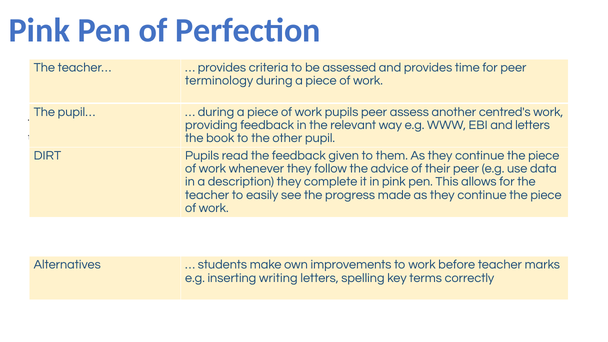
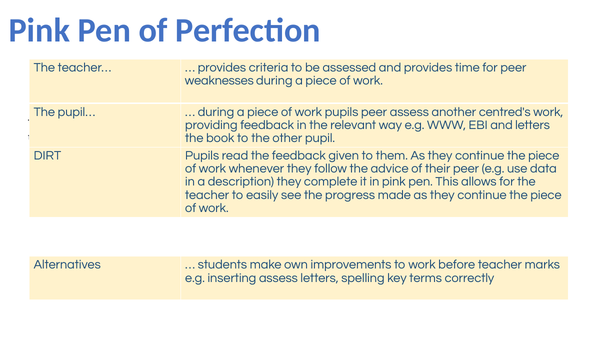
terminology: terminology -> weaknesses (219, 81)
inserting writing: writing -> assess (278, 278)
